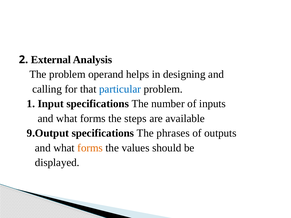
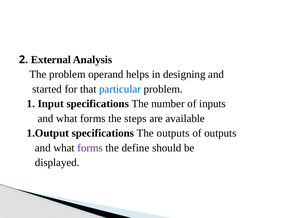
calling: calling -> started (47, 89)
9.Output: 9.Output -> 1.Output (48, 133)
The phrases: phrases -> outputs (173, 133)
forms colour: orange -> purple (90, 148)
values: values -> define (135, 148)
